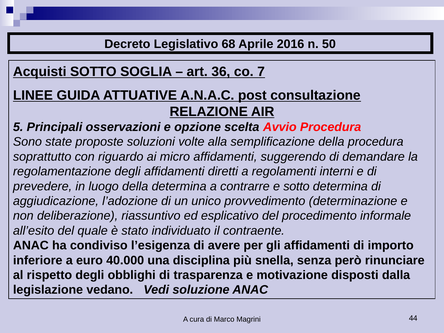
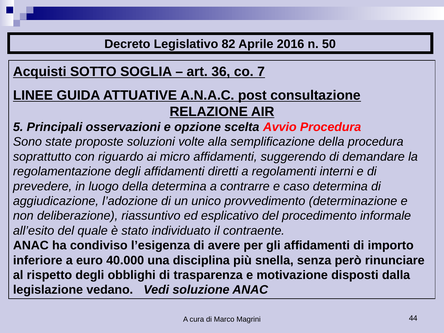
68: 68 -> 82 (228, 44)
e sotto: sotto -> caso (296, 186)
